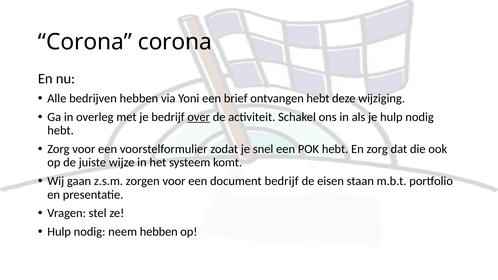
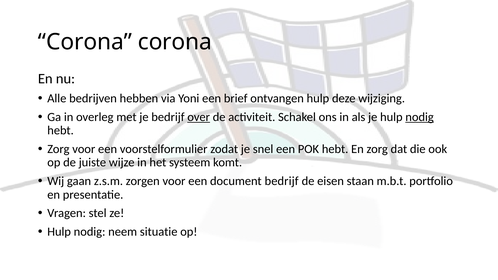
ontvangen hebt: hebt -> hulp (318, 98)
nodig underline: none -> present (420, 117)
neem hebben: hebben -> situatie (159, 232)
